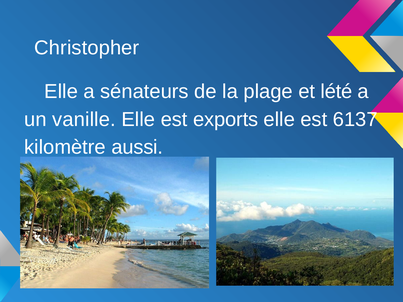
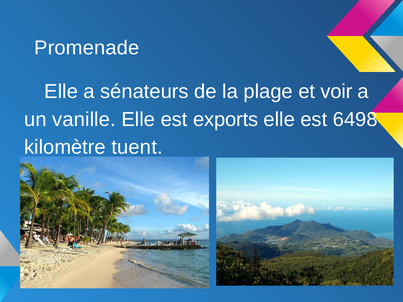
Christopher: Christopher -> Promenade (87, 48)
lété: lété -> voir (336, 92)
6137: 6137 -> 6498 (355, 119)
aussi: aussi -> tuent (137, 147)
